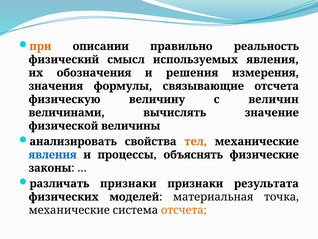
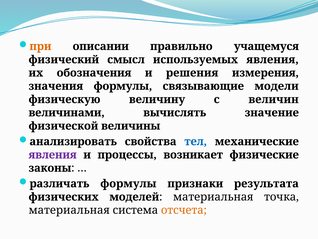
реальность: реальность -> учащемуся (266, 46)
связывающие отсчета: отсчета -> модели (277, 86)
тел colour: orange -> blue (196, 141)
явления colour: blue -> purple (53, 154)
объяснять: объяснять -> возникает (193, 154)
различать признаки: признаки -> формулы (128, 183)
механические: механические -> материальная (69, 210)
